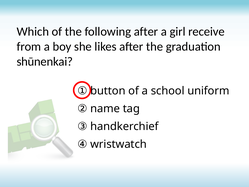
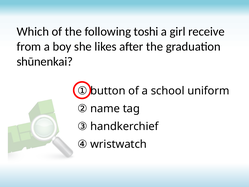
following after: after -> toshi (146, 32)
